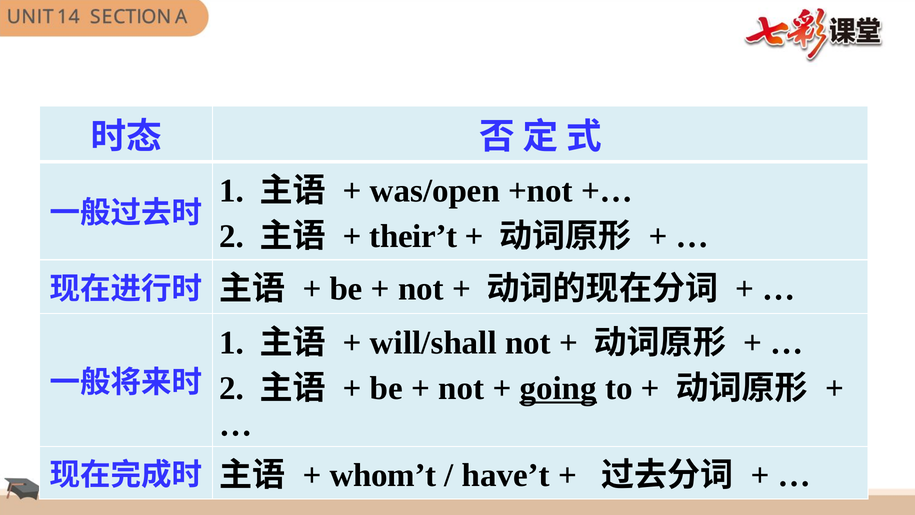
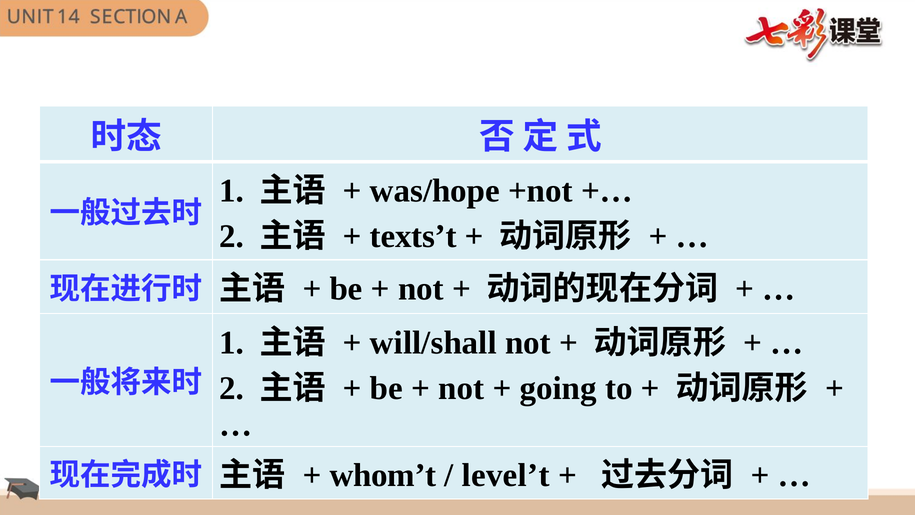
was/open: was/open -> was/hope (435, 191)
their’t: their’t -> texts’t (413, 236)
going underline: present -> none (558, 388)
have’t: have’t -> level’t (506, 475)
